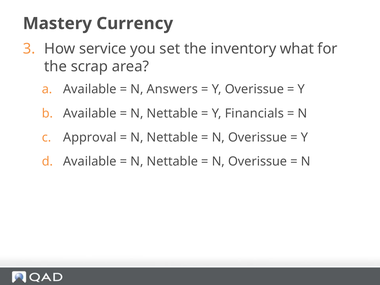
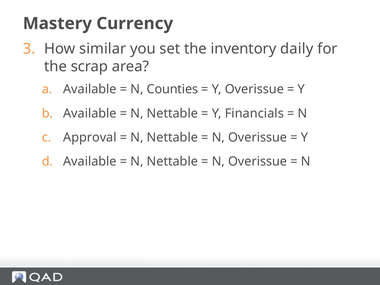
service: service -> similar (103, 49)
what: what -> daily (297, 49)
Answers: Answers -> Counties (172, 89)
